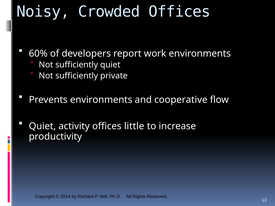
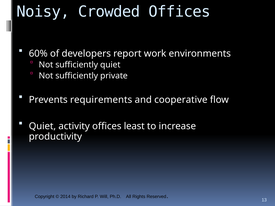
Prevents environments: environments -> requirements (101, 100)
little: little -> least (134, 126)
